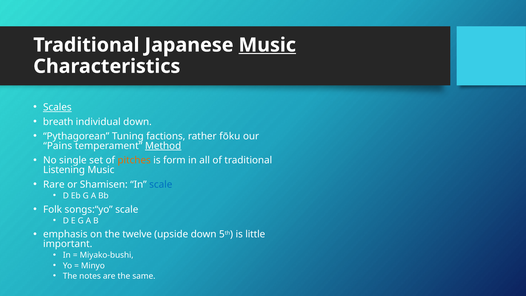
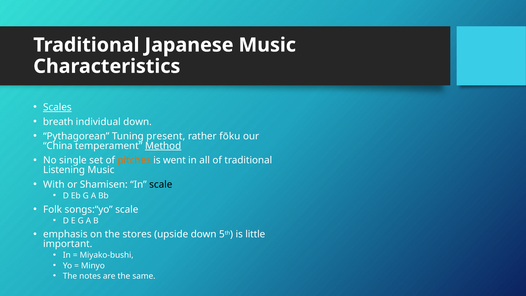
Music underline: present -> none (267, 45)
factions: factions -> present (166, 136)
Pains: Pains -> China (58, 146)
form: form -> went (174, 160)
Rare: Rare -> With (54, 184)
scale colour: blue -> black (161, 184)
twelve: twelve -> stores (137, 234)
